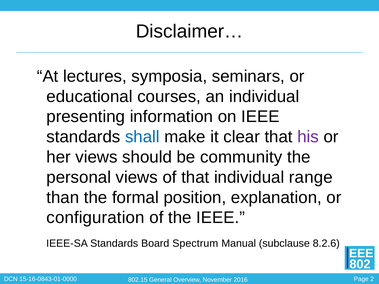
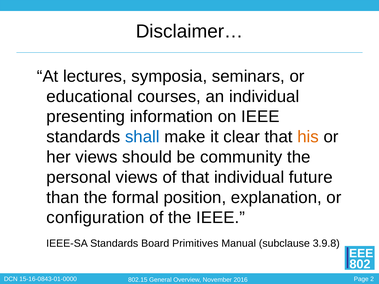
his colour: purple -> orange (308, 137)
range: range -> future (311, 177)
Spectrum: Spectrum -> Primitives (195, 244)
8.2.6: 8.2.6 -> 3.9.8 (326, 244)
